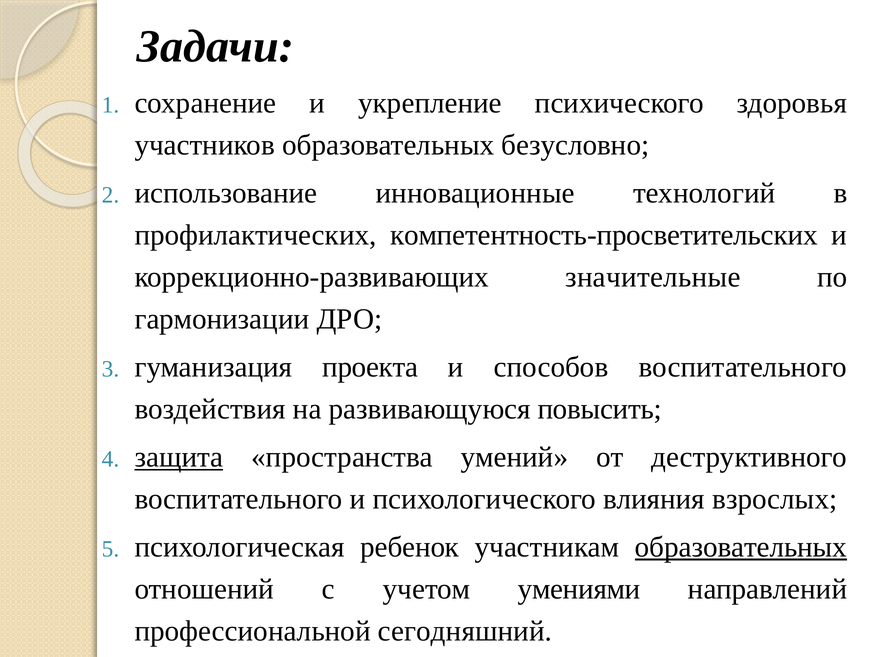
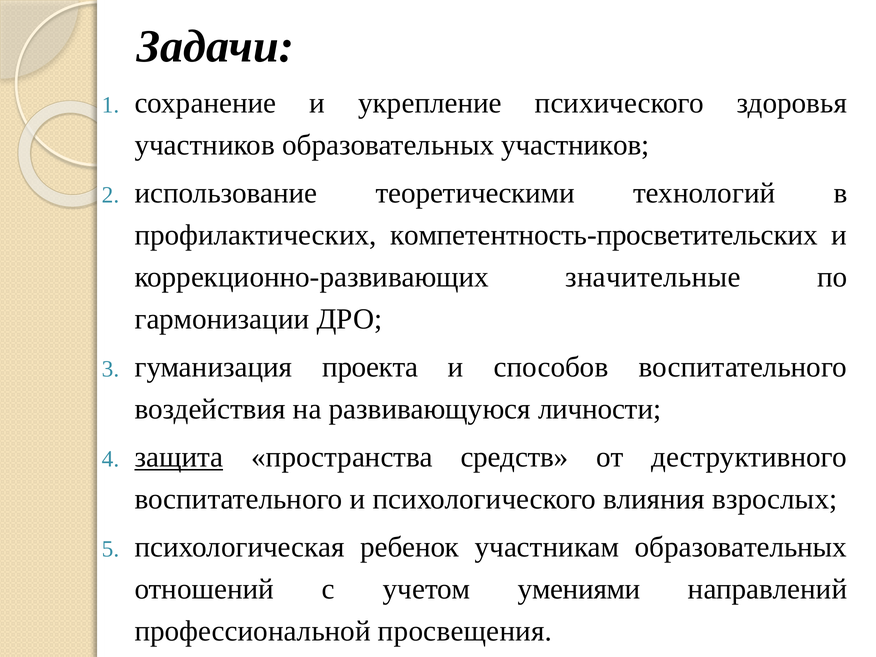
образовательных безусловно: безусловно -> участников (575, 145)
инновационные: инновационные -> теоретическими (475, 193)
повысить: повысить -> личности (600, 409)
умений: умений -> средств (515, 457)
образовательных underline: present -> none (741, 547)
сегодняшний: сегодняшний -> просвещения (465, 631)
